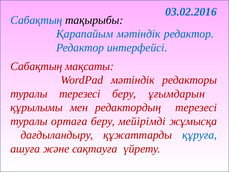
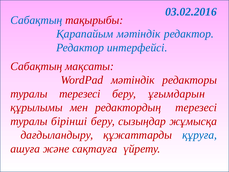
тақырыбы colour: black -> red (94, 20)
ортаға: ортаға -> бірінші (69, 121)
мейірімді: мейірімді -> сызыңдар (142, 121)
